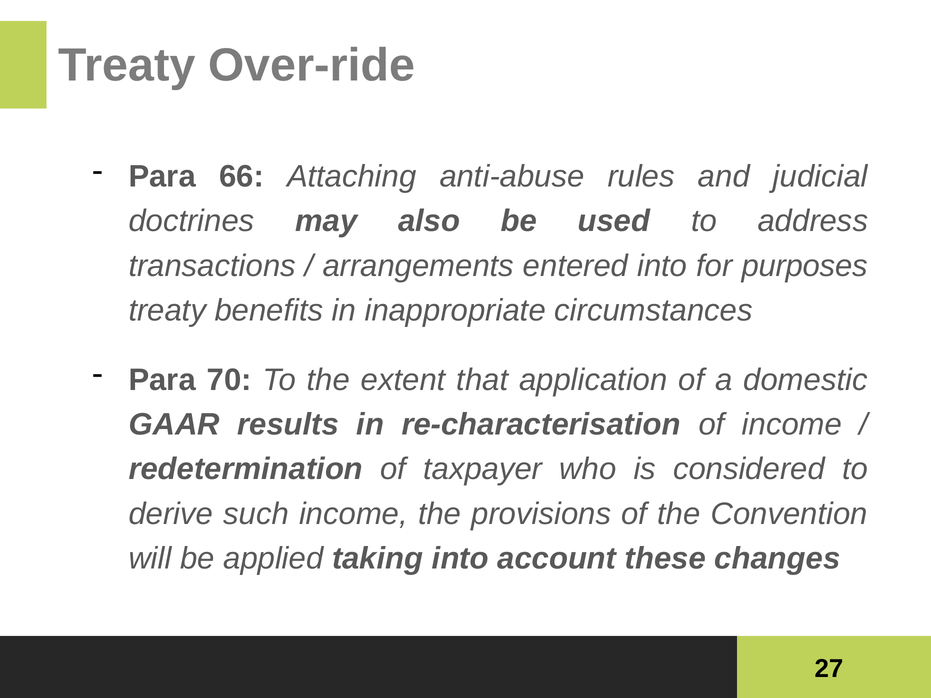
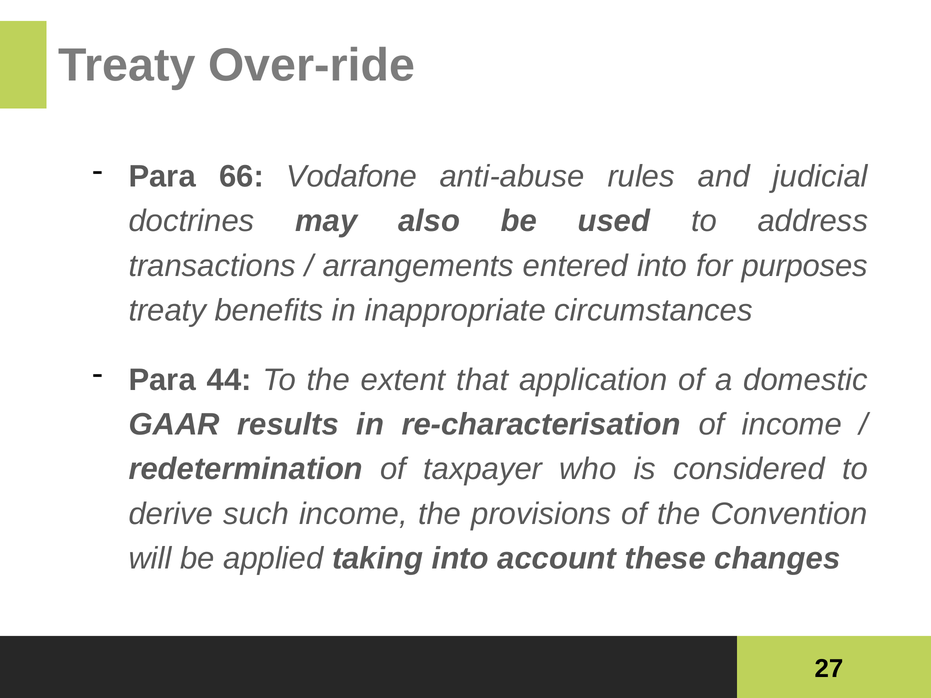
Attaching: Attaching -> Vodafone (352, 177)
70: 70 -> 44 (229, 380)
